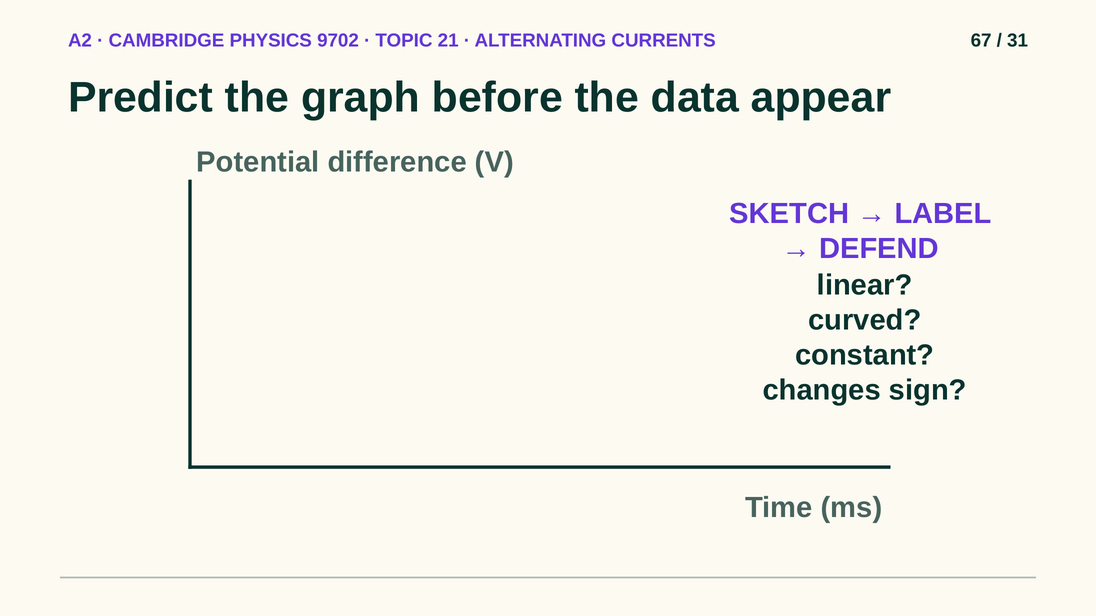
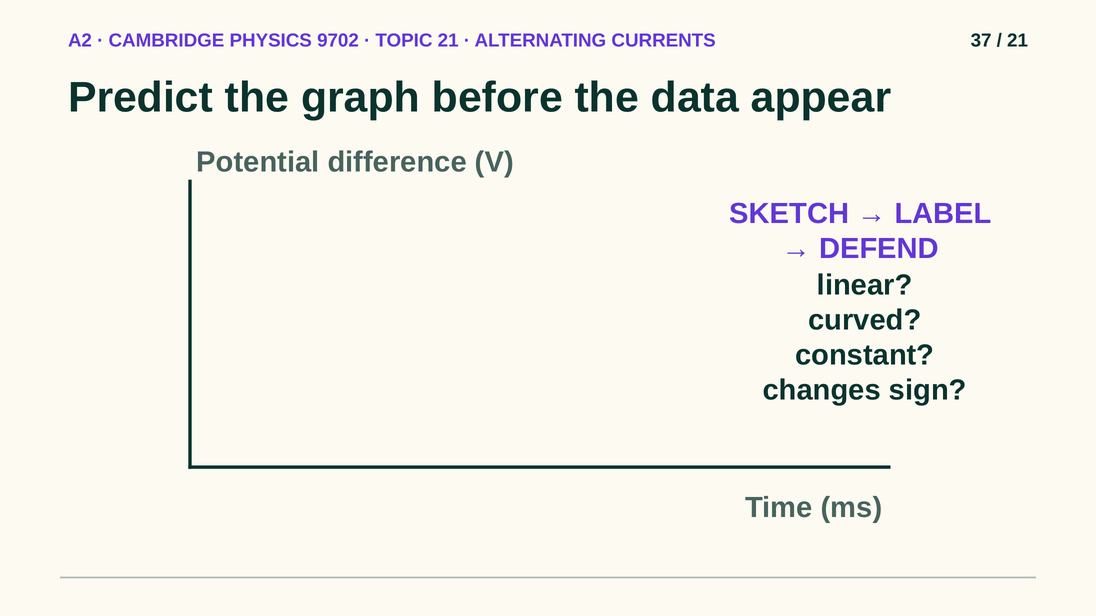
67: 67 -> 37 (981, 41)
31: 31 -> 21 (1018, 41)
